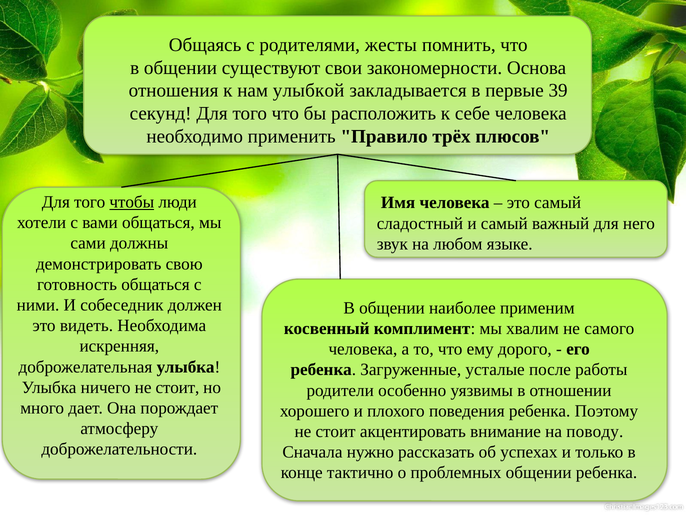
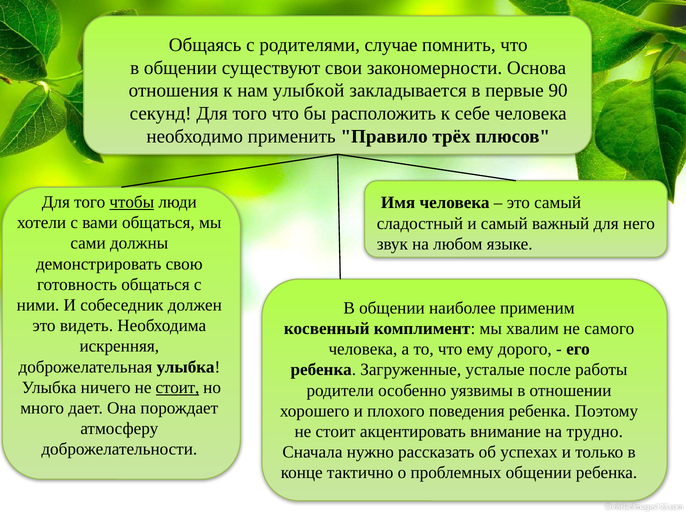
жесты: жесты -> случае (391, 45)
39: 39 -> 90 (558, 91)
стоит underline: none -> present (177, 387)
поводу: поводу -> трудно (595, 431)
